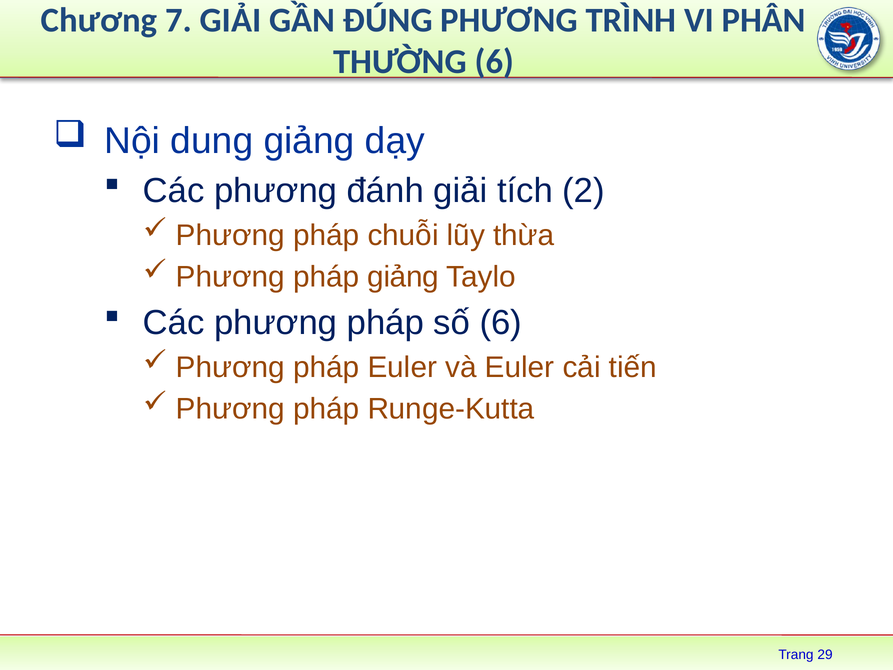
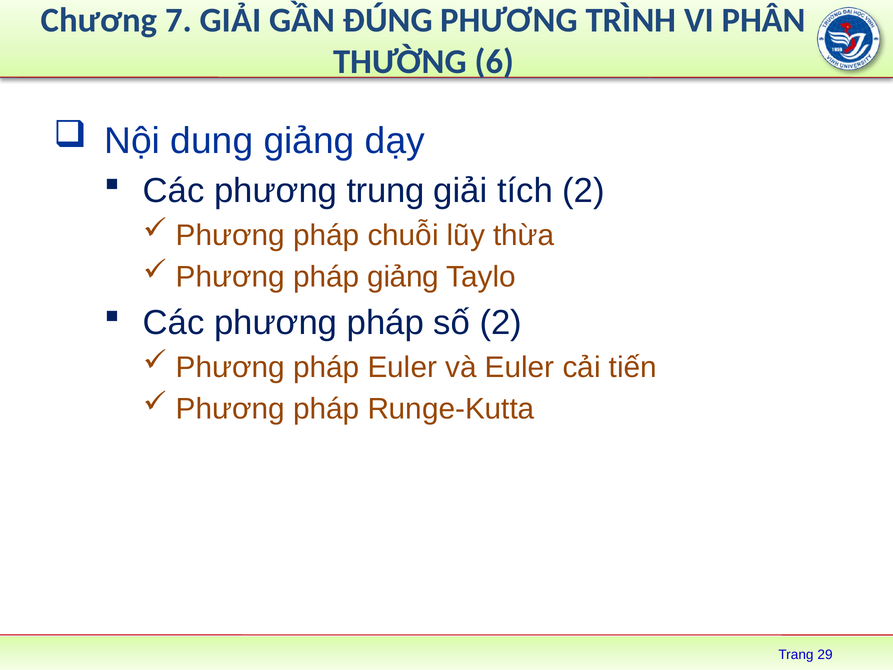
đánh: đánh -> trung (385, 191)
số 6: 6 -> 2 (501, 323)
